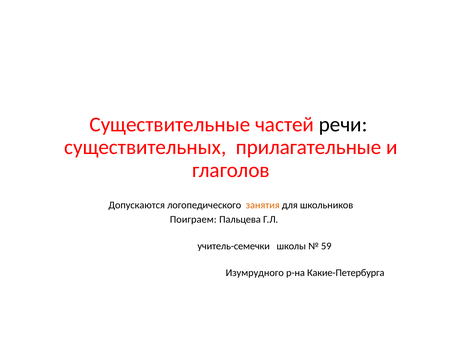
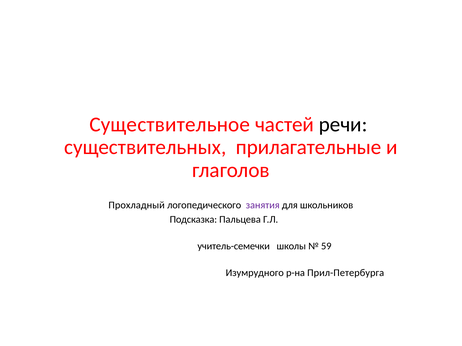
Существительные: Существительные -> Существительное (170, 125)
Допускаются: Допускаются -> Прохладный (137, 206)
занятия colour: orange -> purple (263, 206)
Поиграем: Поиграем -> Подсказка (193, 220)
Какие-Петербурга: Какие-Петербурга -> Прил-Петербурга (346, 273)
